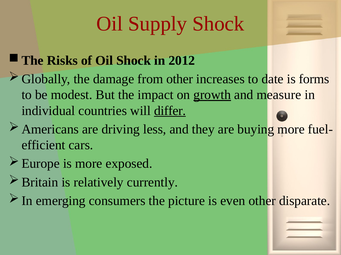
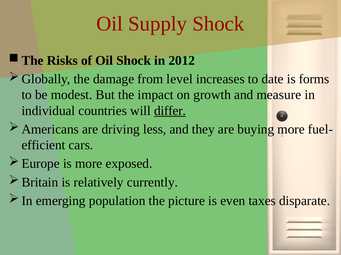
from other: other -> level (180, 79)
growth underline: present -> none (212, 95)
consumers: consumers -> population (117, 201)
even other: other -> taxes (262, 201)
